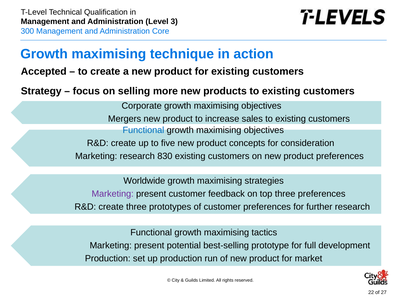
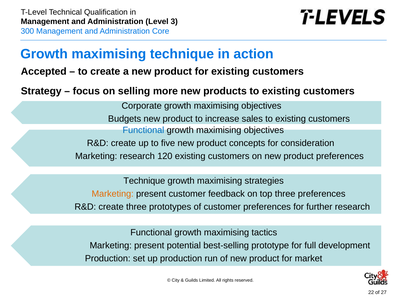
Mergers: Mergers -> Budgets (125, 119)
830: 830 -> 120 (165, 156)
Worldwide: Worldwide -> Technique (144, 181)
Marketing colour: purple -> orange (113, 193)
